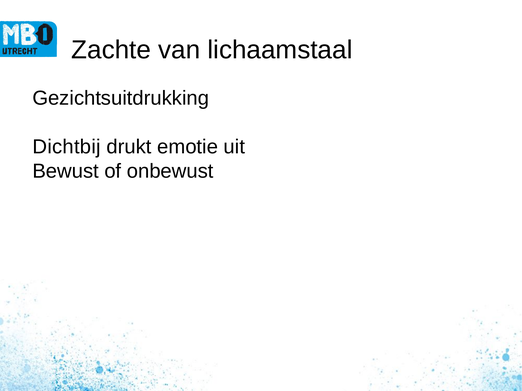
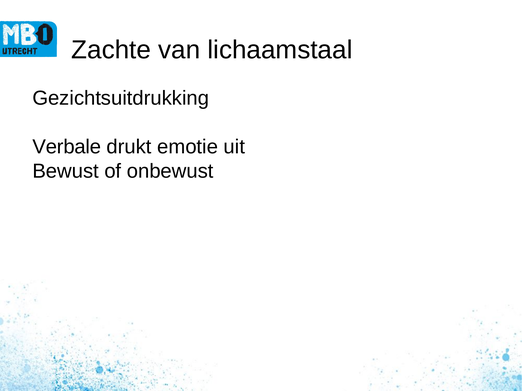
Dichtbij: Dichtbij -> Verbale (67, 147)
